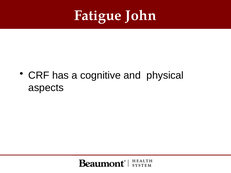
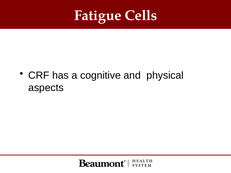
John: John -> Cells (141, 15)
